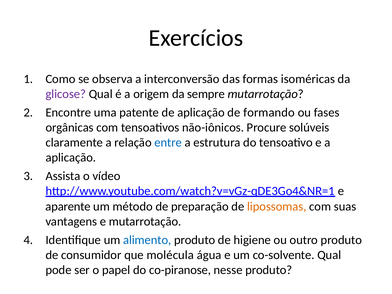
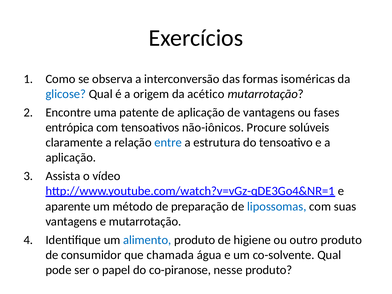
glicose colour: purple -> blue (66, 94)
sempre: sempre -> acético (206, 94)
de formando: formando -> vantagens (269, 112)
orgânicas: orgânicas -> entrópica (70, 127)
lipossomas colour: orange -> blue (277, 206)
molécula: molécula -> chamada (170, 255)
